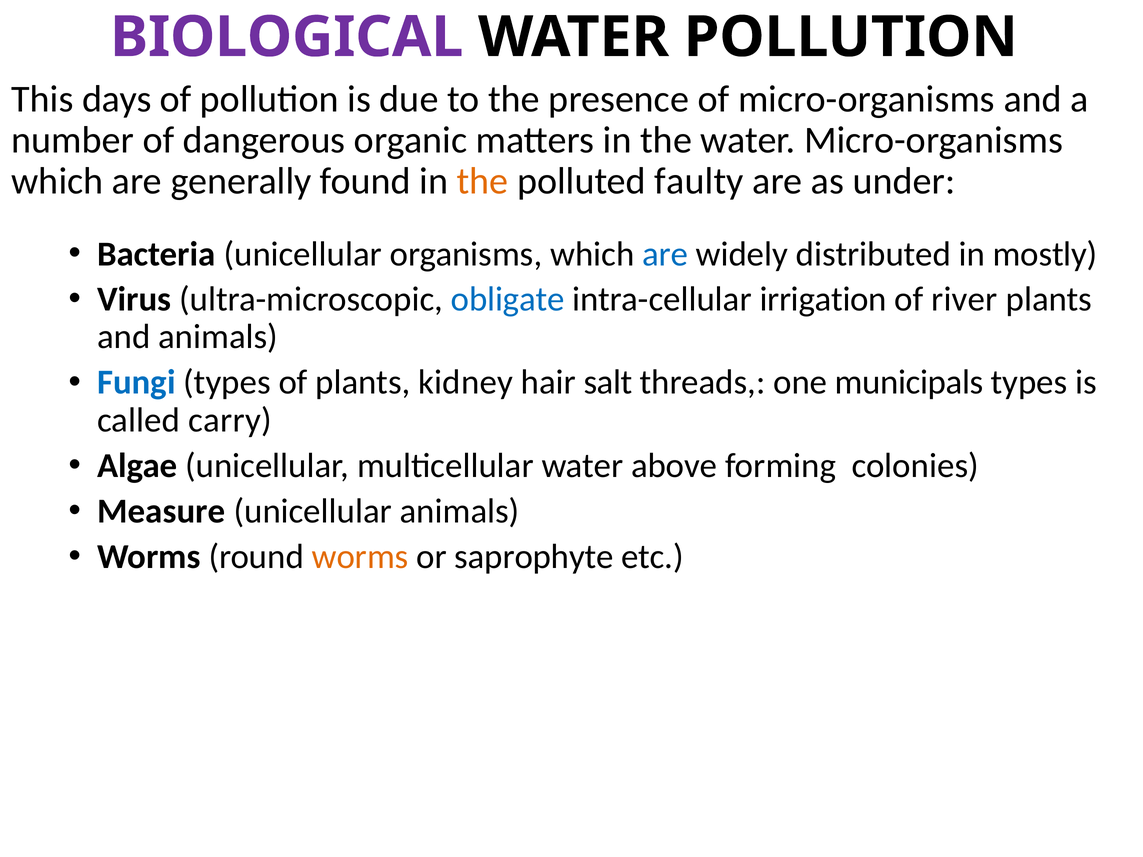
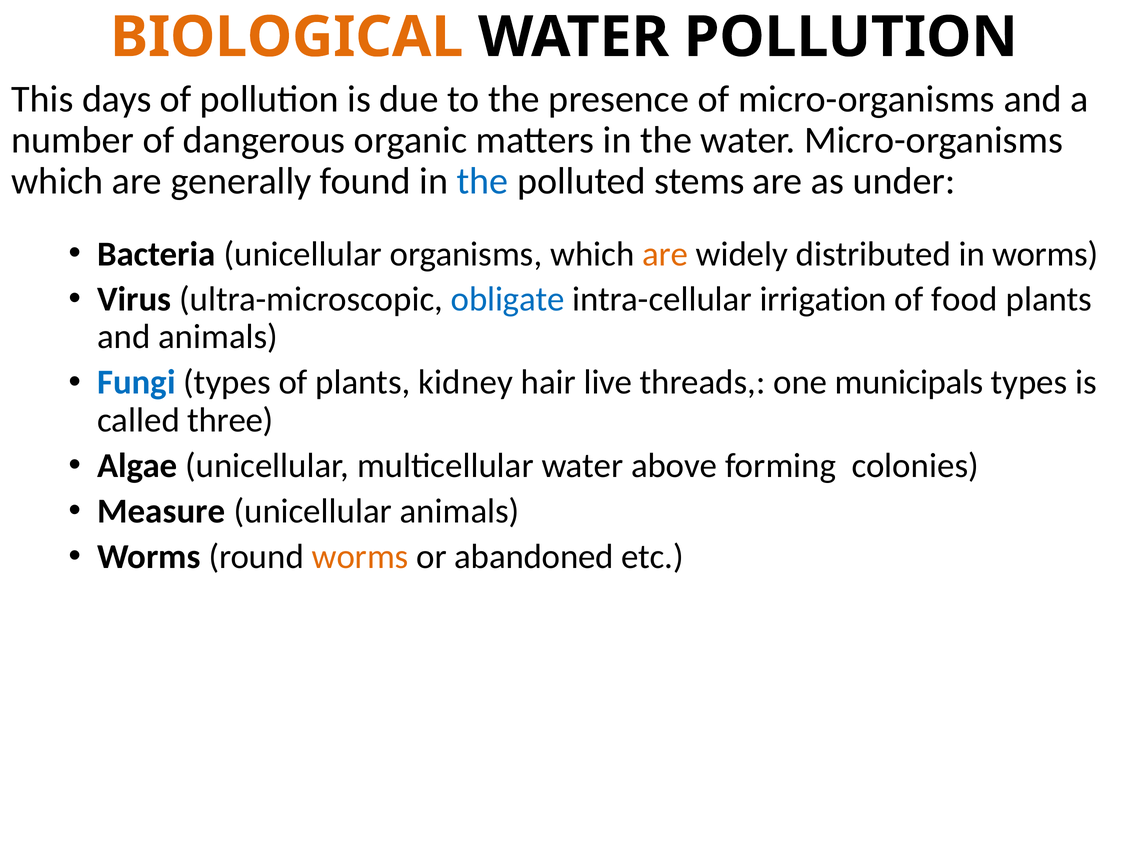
BIOLOGICAL colour: purple -> orange (287, 37)
the colour: orange -> blue (483, 181)
faulty: faulty -> stems (699, 181)
are colour: blue -> orange (665, 254)
in mostly: mostly -> worms (1045, 254)
river: river -> food (964, 299)
salt: salt -> live (608, 382)
carry: carry -> three (230, 420)
saprophyte: saprophyte -> abandoned (534, 557)
